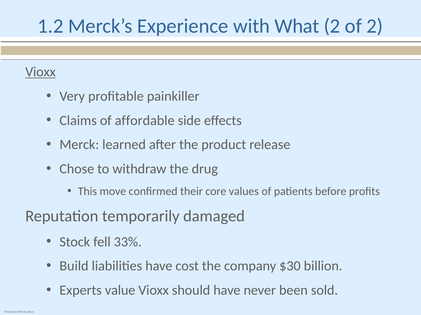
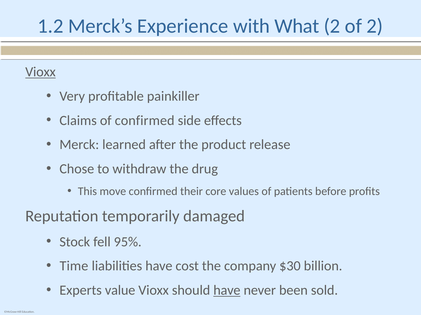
of affordable: affordable -> confirmed (145, 121)
33%: 33% -> 95% (128, 242)
Build: Build -> Time (74, 267)
have underline: none -> present (227, 291)
